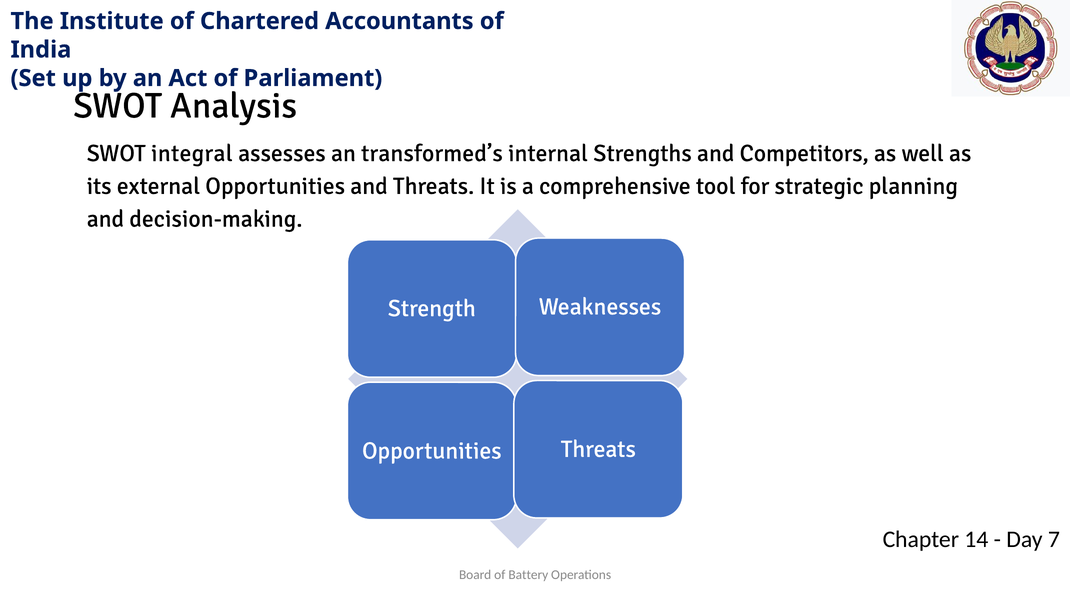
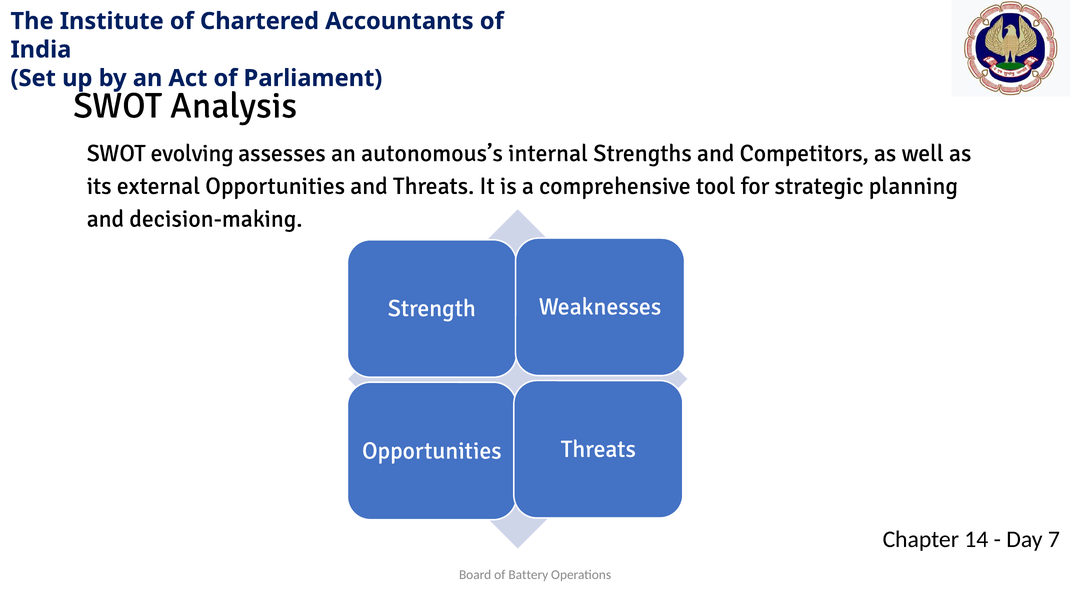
integral: integral -> evolving (192, 153)
transformed’s: transformed’s -> autonomous’s (432, 153)
